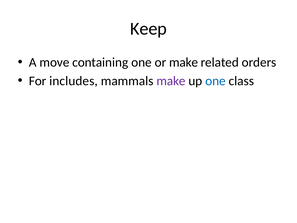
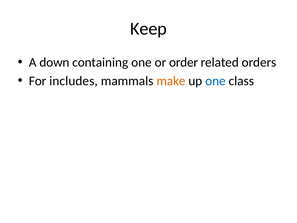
move: move -> down (55, 62)
or make: make -> order (184, 62)
make colour: purple -> orange (171, 81)
